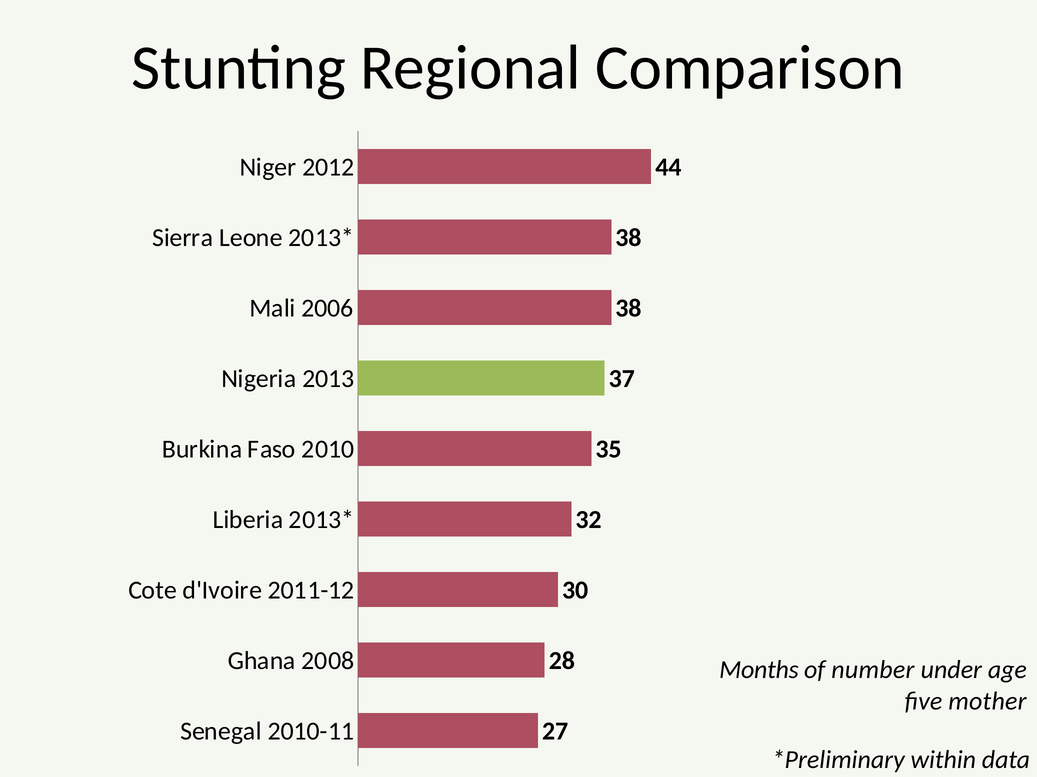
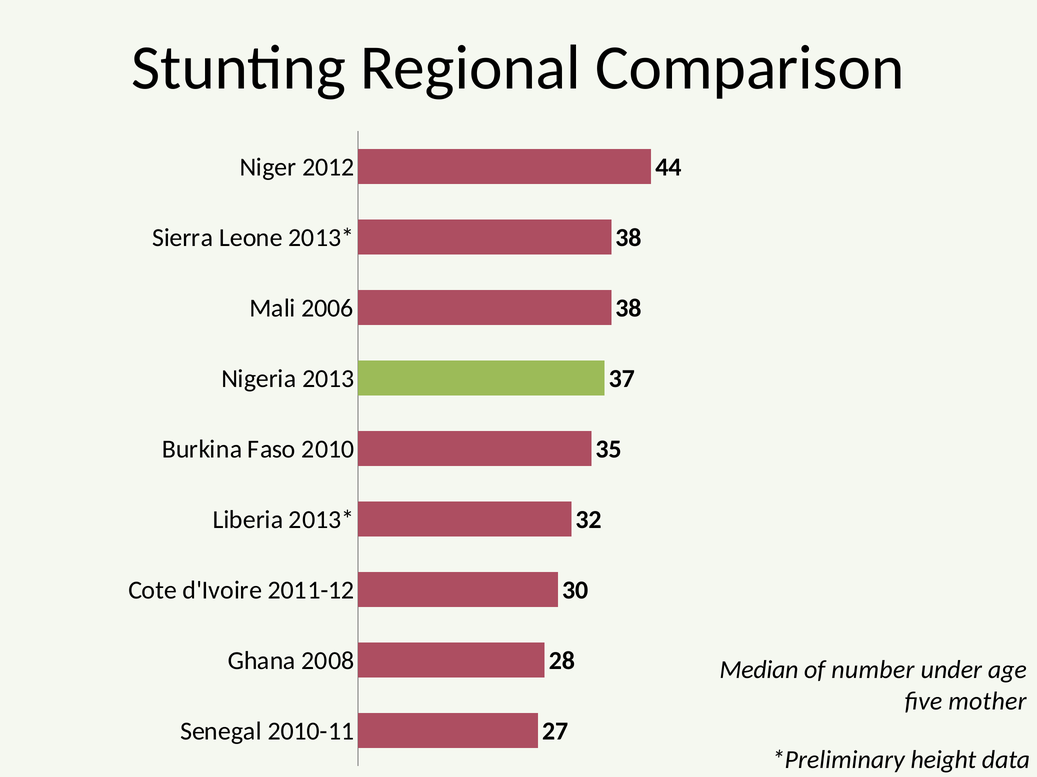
Months: Months -> Median (759, 671)
within: within -> height (943, 760)
